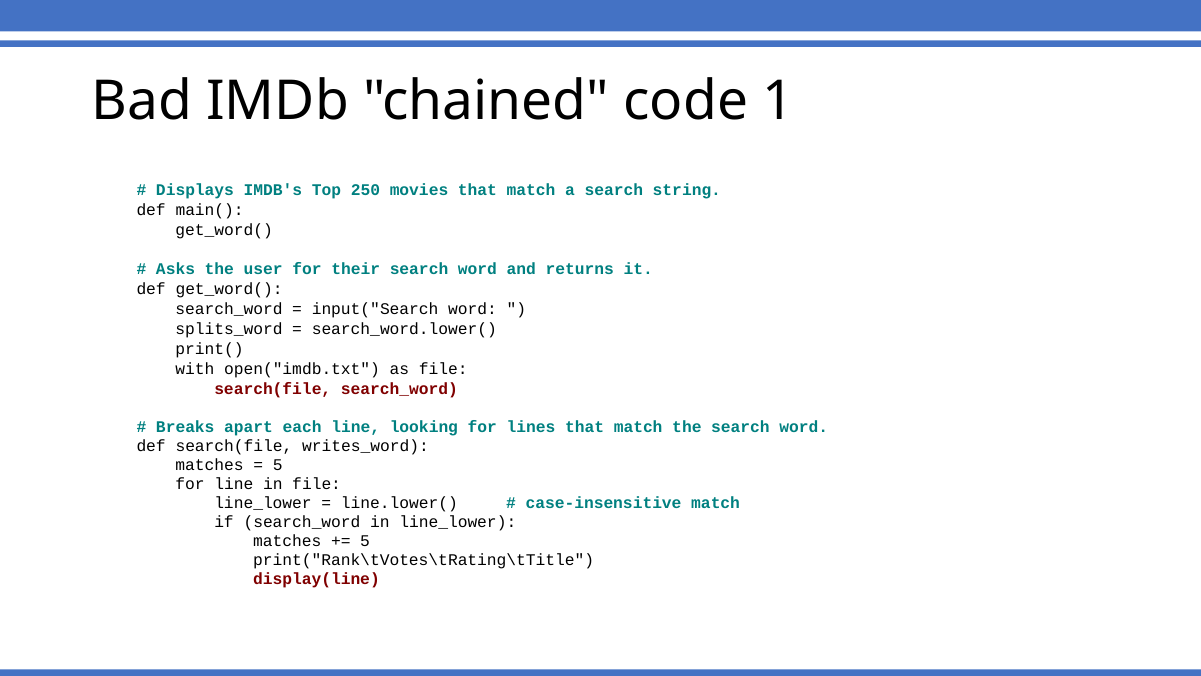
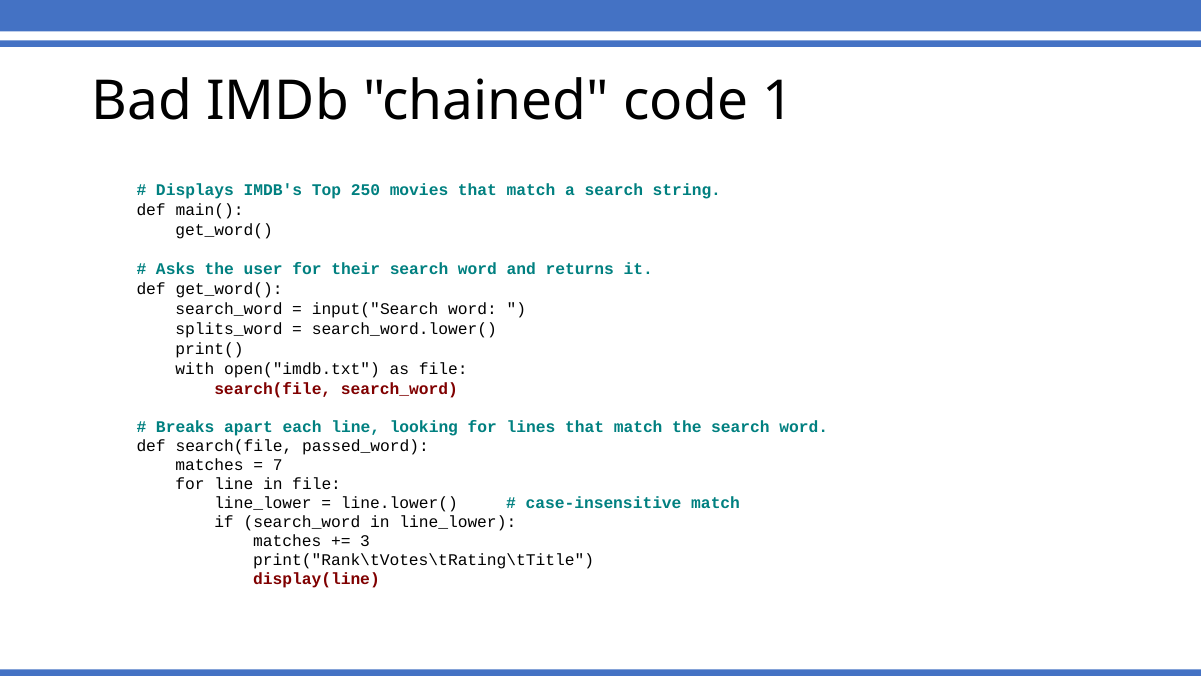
writes_word: writes_word -> passed_word (365, 446)
5: 5 -> 7 (278, 465)
5: 5 -> 3 (365, 541)
